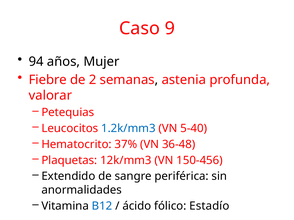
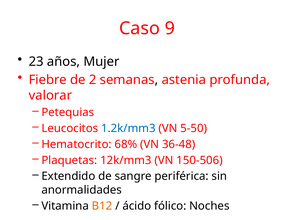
94: 94 -> 23 (36, 62)
5-40: 5-40 -> 5-50 (194, 129)
37%: 37% -> 68% (126, 145)
150-456: 150-456 -> 150-506 (199, 161)
B12 colour: blue -> orange (102, 206)
Estadío: Estadío -> Noches (209, 206)
